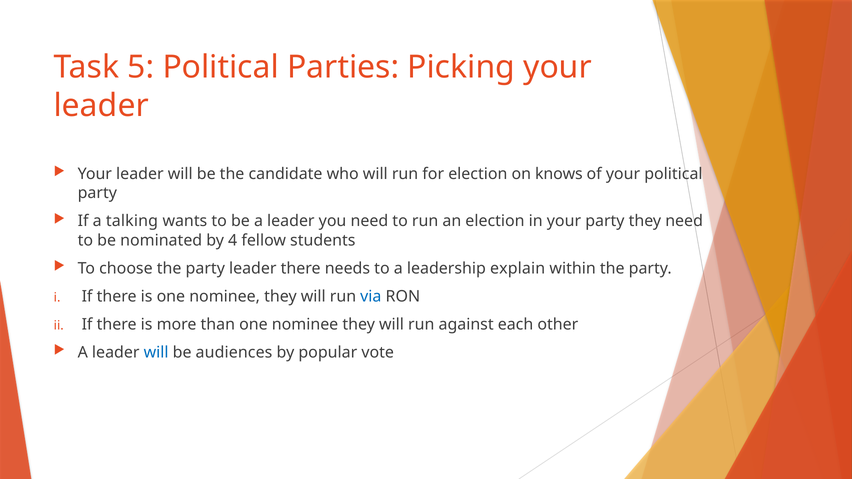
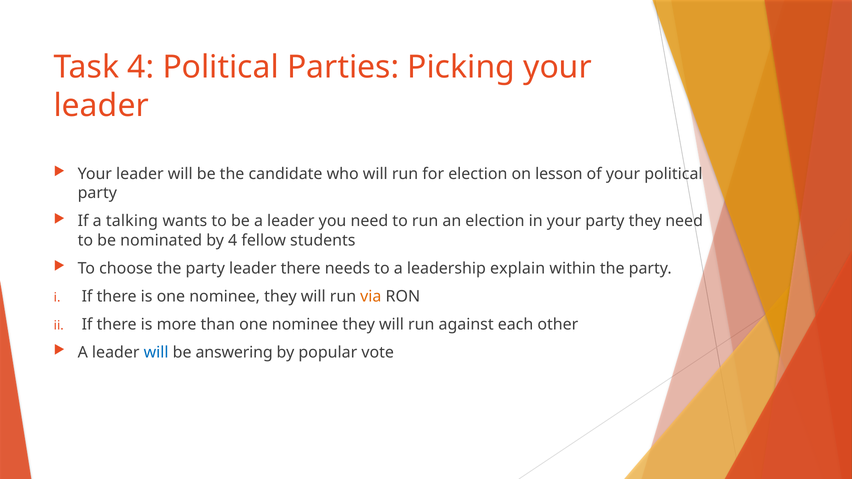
Task 5: 5 -> 4 (141, 67)
knows: knows -> lesson (559, 174)
via colour: blue -> orange (371, 297)
audiences: audiences -> answering (234, 353)
